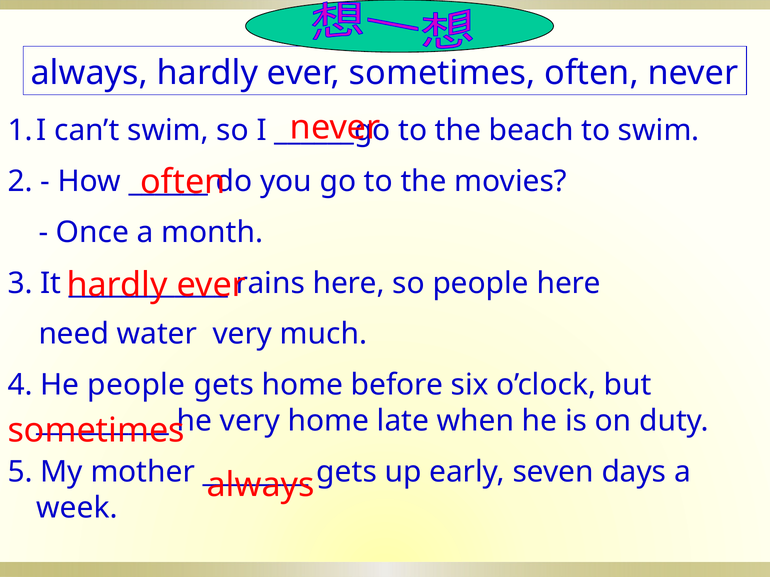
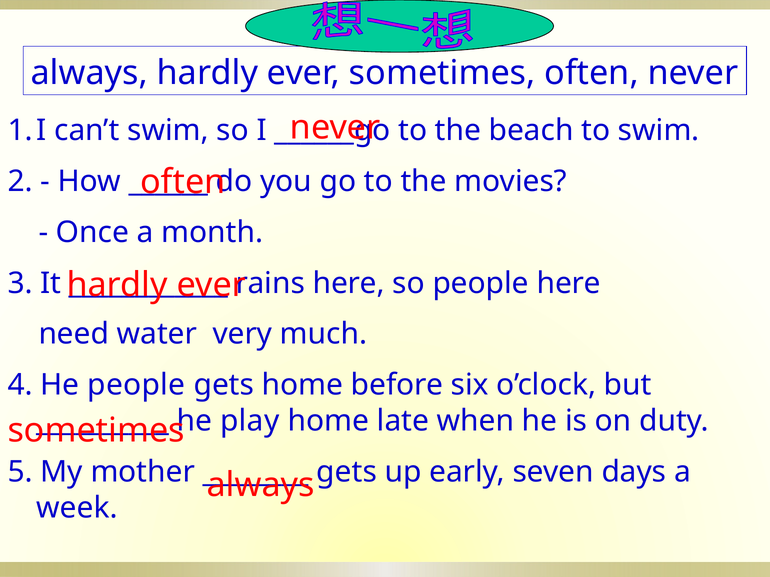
he very: very -> play (250, 421)
